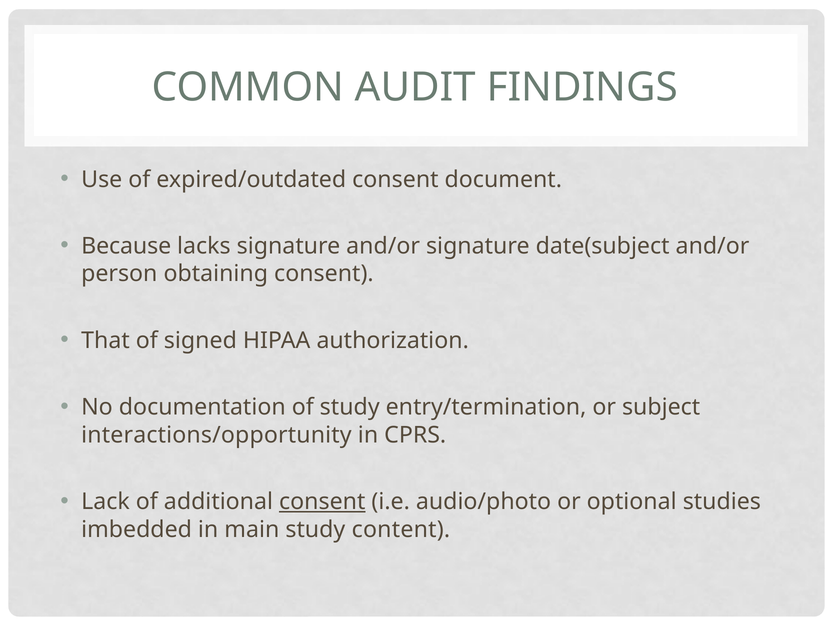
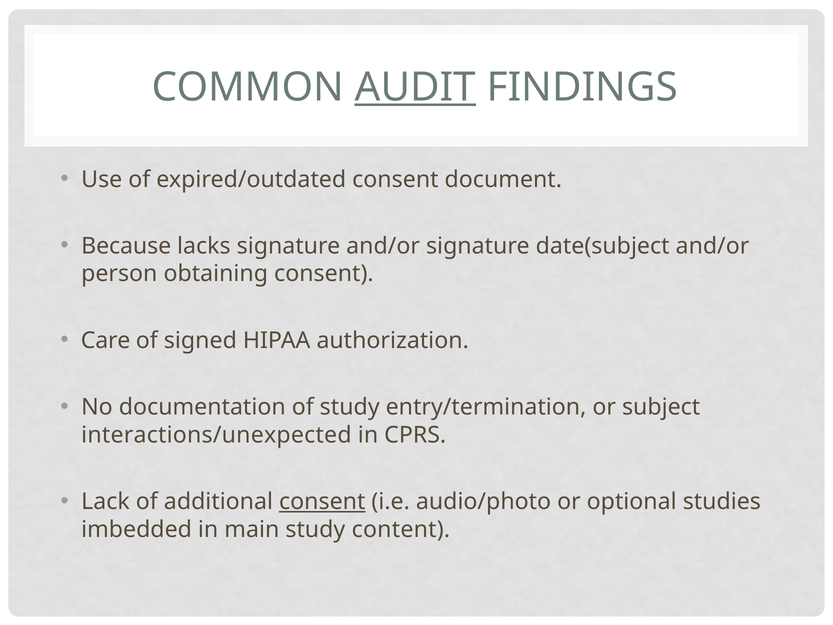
AUDIT underline: none -> present (415, 87)
That: That -> Care (106, 340)
interactions/opportunity: interactions/opportunity -> interactions/unexpected (216, 435)
